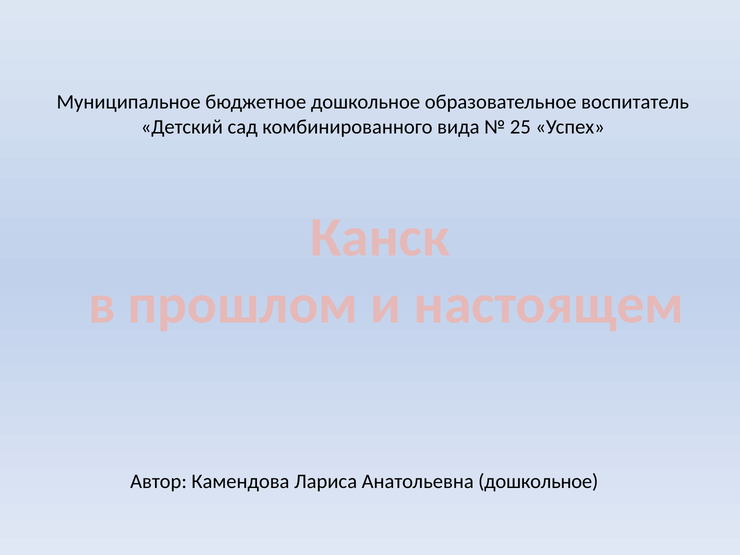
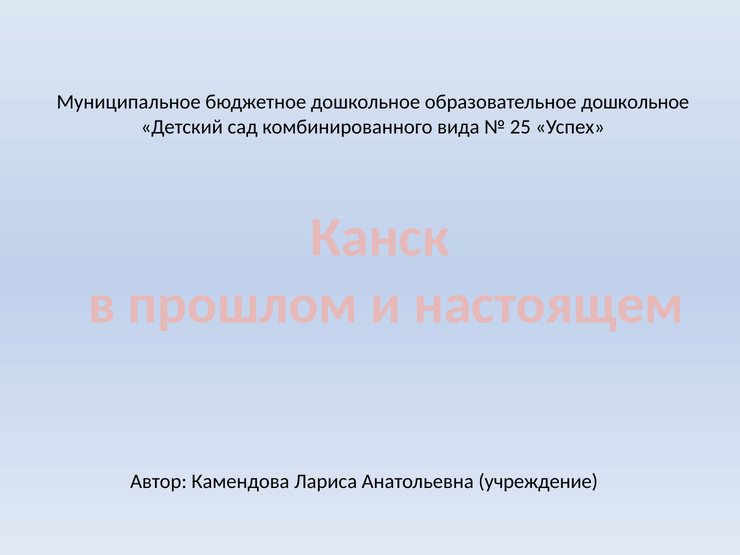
образовательное воспитатель: воспитатель -> дошкольное (635, 102)
Анатольевна дошкольное: дошкольное -> учреждение (538, 481)
